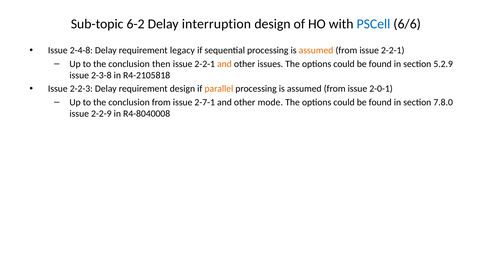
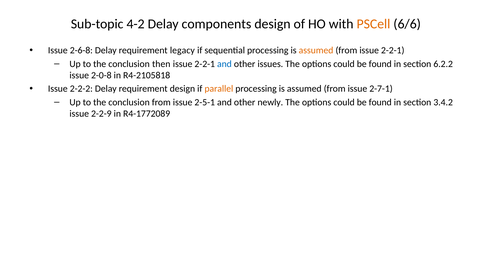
6-2: 6-2 -> 4-2 (136, 24)
interruption: interruption -> components (216, 24)
PSCell colour: blue -> orange (373, 24)
2-4-8: 2-4-8 -> 2-6-8 (81, 50)
and colour: orange -> blue (224, 64)
5.2.9: 5.2.9 -> 6.2.2 (443, 64)
2-3-8: 2-3-8 -> 2-0-8 (101, 75)
2-2-3: 2-2-3 -> 2-2-2 (81, 89)
2-0-1: 2-0-1 -> 2-7-1 (381, 89)
2-7-1: 2-7-1 -> 2-5-1 (205, 102)
mode: mode -> newly (270, 102)
7.8.0: 7.8.0 -> 3.4.2 (443, 102)
R4-8040008: R4-8040008 -> R4-1772089 (147, 114)
